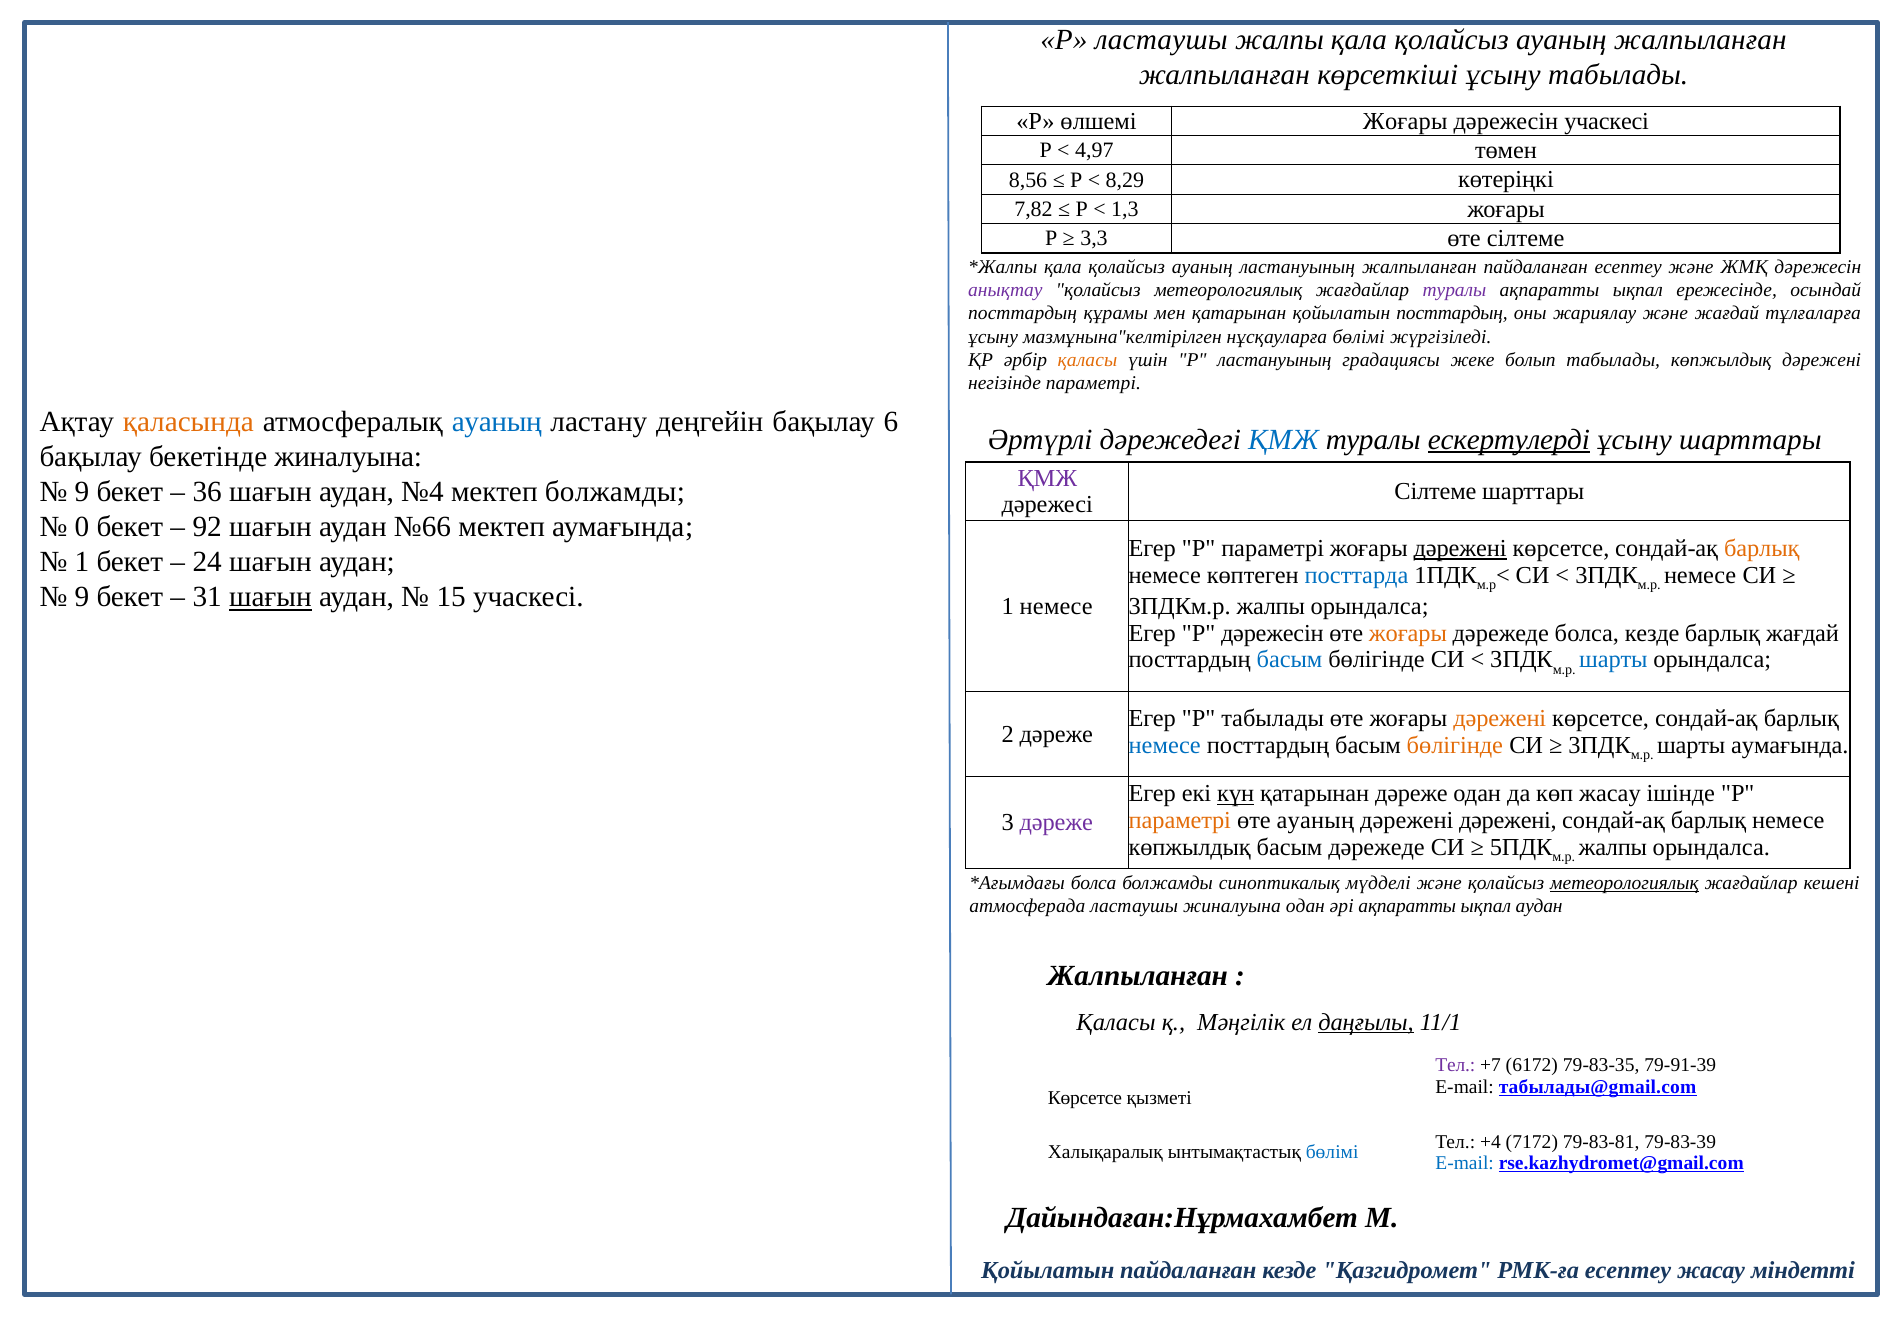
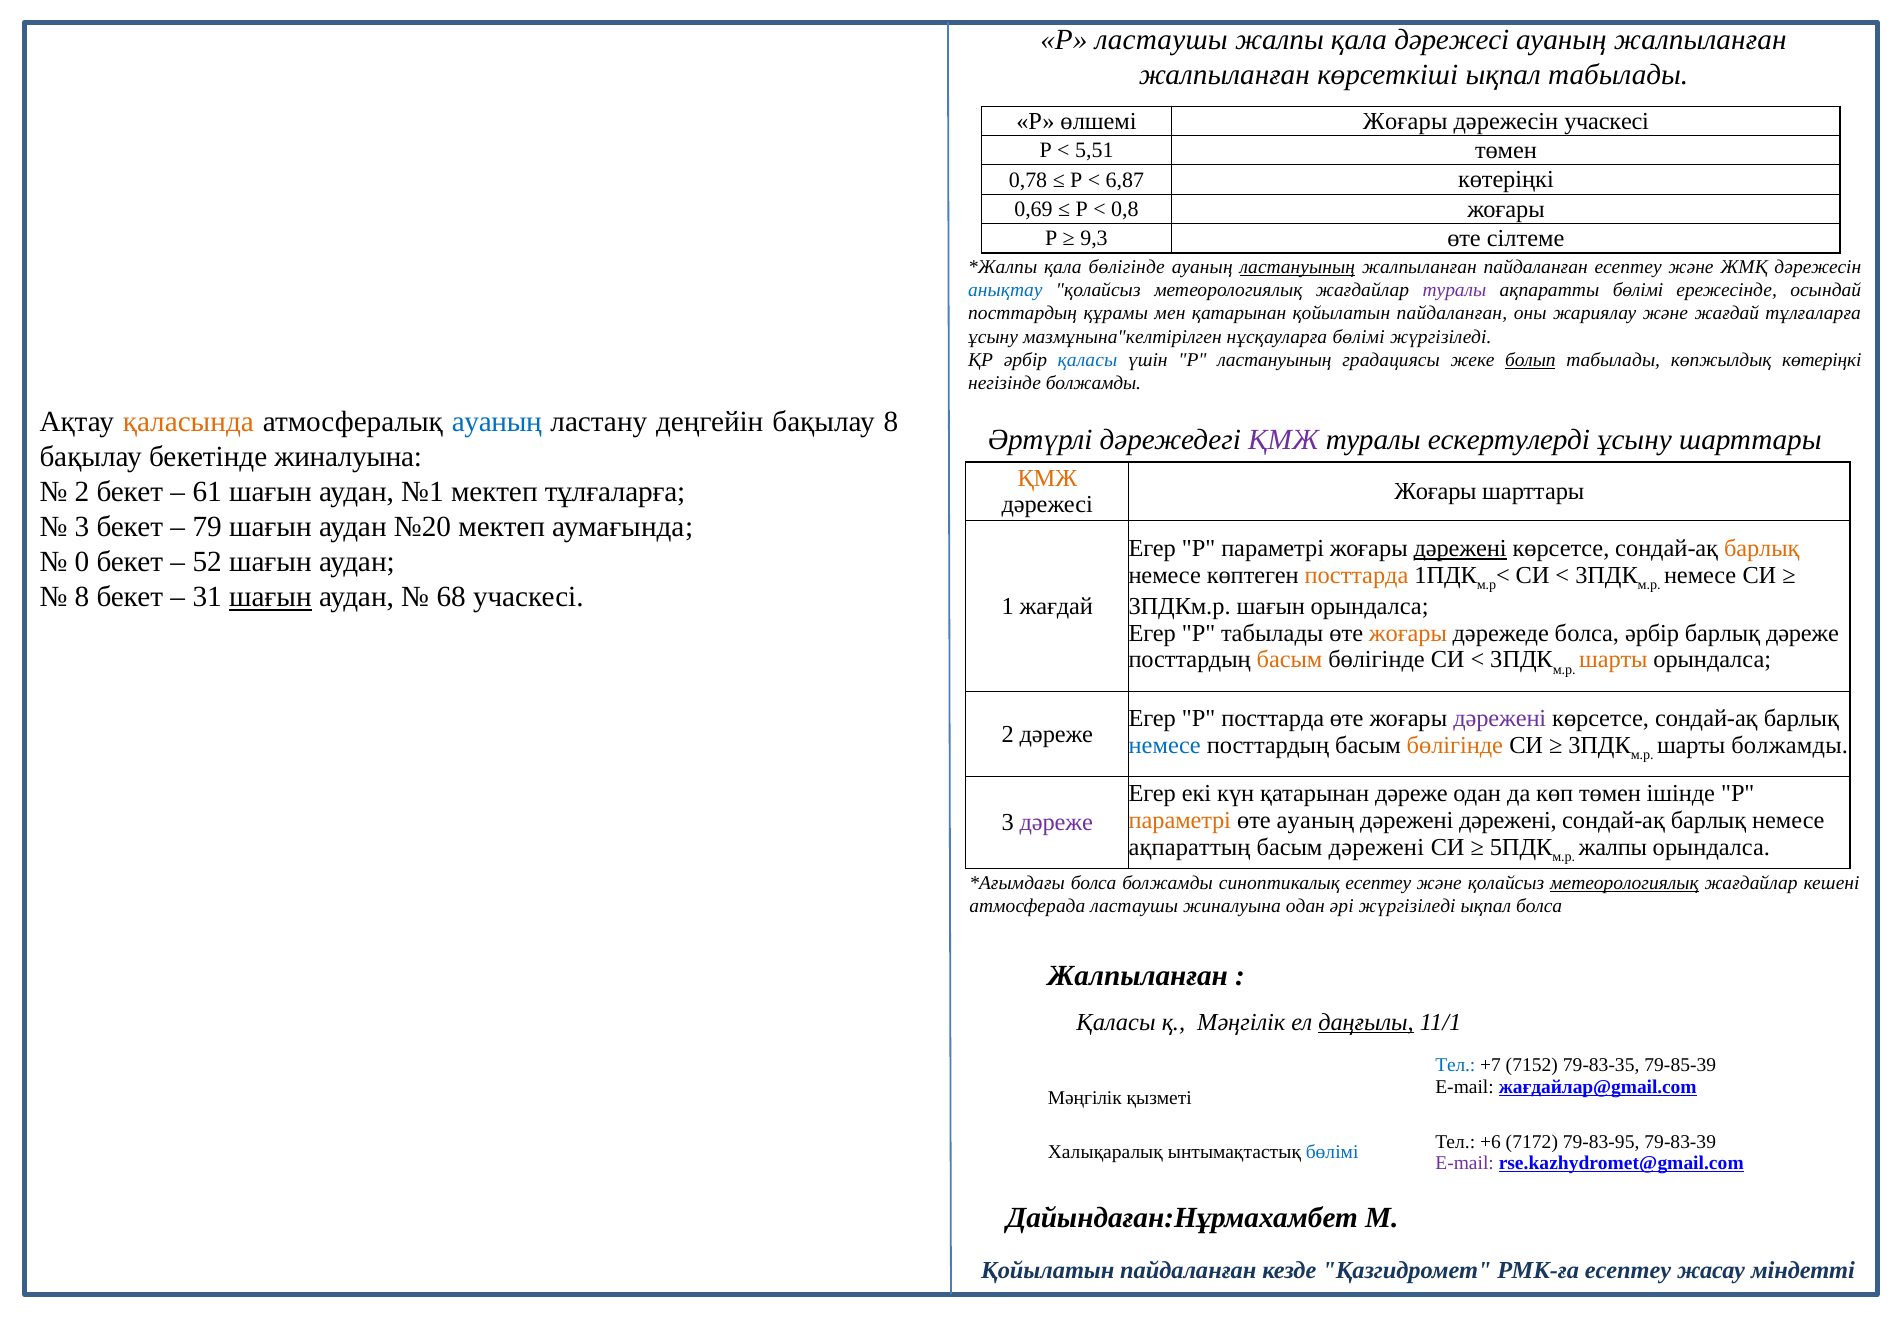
жалпы қала қолайсыз: қолайсыз -> дәрежесі (1452, 40)
көрсеткіші ұсыну: ұсыну -> ықпал (1503, 75)
4,97: 4,97 -> 5,51 (1094, 150)
8,56: 8,56 -> 0,78 (1028, 180)
8,29: 8,29 -> 6,87 (1125, 180)
7,82: 7,82 -> 0,69 (1033, 209)
1,3: 1,3 -> 0,8 (1125, 209)
3,3: 3,3 -> 9,3 (1094, 238)
қолайсыз: қолайсыз -> бөлігінде (1127, 267)
ластануының underline: none -> present (1297, 267)
анықтау colour: purple -> blue (1005, 290)
ықпал: ықпал -> бөлімі (1638, 290)
посттардың: посттардың -> пайдаланған (1452, 313)
қаласы colour: orange -> blue (1087, 360)
болып underline: none -> present (1530, 360)
көпжылдық дәрежені: дәрежені -> көтеріңкі (1822, 360)
негізінде параметрі: параметрі -> болжамды (1093, 383)
бақылау 6: 6 -> 8 (891, 422)
ҚМЖ colour: blue -> purple (1284, 440)
ескертулерді underline: present -> none (1509, 440)
ҚМЖ colour: purple -> orange (1047, 478)
9: 9 -> 2 (82, 492)
36: 36 -> 61 (207, 492)
№4: №4 -> №1 (422, 492)
мектеп болжамды: болжамды -> тұлғаларға (615, 492)
Сілтеме: Сілтеме -> Жоғары (1435, 491)
0: 0 -> 3 (82, 527)
92: 92 -> 79 (207, 527)
№66: №66 -> №20 (422, 527)
1: 1 -> 0 (82, 562)
24: 24 -> 52 (207, 562)
посттарда colour: blue -> orange (1357, 575)
9: 9 -> 8 (82, 597)
15: 15 -> 68 (451, 597)
1 немесе: немесе -> жағдай (1056, 606)
3ПДКм.р жалпы: жалпы -> шағын (1271, 606)
P дәрежесін: дәрежесін -> табылады (1272, 633)
болса кезде: кезде -> әрбір (1652, 633)
барлық жағдай: жағдай -> дәреже (1803, 633)
басым colour: blue -> orange (1290, 660)
шарты colour: blue -> orange (1613, 660)
Р табылады: табылады -> посттарда (1273, 718)
дәрежені colour: orange -> purple (1500, 718)
шарты аумағында: аумағында -> болжамды (1790, 745)
күн underline: present -> none (1236, 794)
көп жасау: жасау -> төмен (1610, 794)
көпжылдық: көпжылдық -> ақпараттың (1190, 847)
басым дәрежеде: дәрежеде -> дәрежені (1376, 847)
синоптикалық мүдделі: мүдделі -> есептеу (1378, 883)
әрі ақпаратты: ақпаратты -> жүргізіледі (1407, 906)
ықпал аудан: аудан -> болса (1539, 906)
Тел colour: purple -> blue (1455, 1065)
6172: 6172 -> 7152 (1532, 1065)
79-91-39: 79-91-39 -> 79-85-39 (1680, 1065)
табылады@gmail.com: табылады@gmail.com -> жағдайлар@gmail.com (1598, 1087)
Көрсетсе: Көрсетсе -> Мәңгілік (1085, 1098)
+4: +4 -> +6 (1490, 1141)
79-83-81: 79-83-81 -> 79-83-95 (1601, 1141)
E-mail colour: blue -> purple (1465, 1163)
